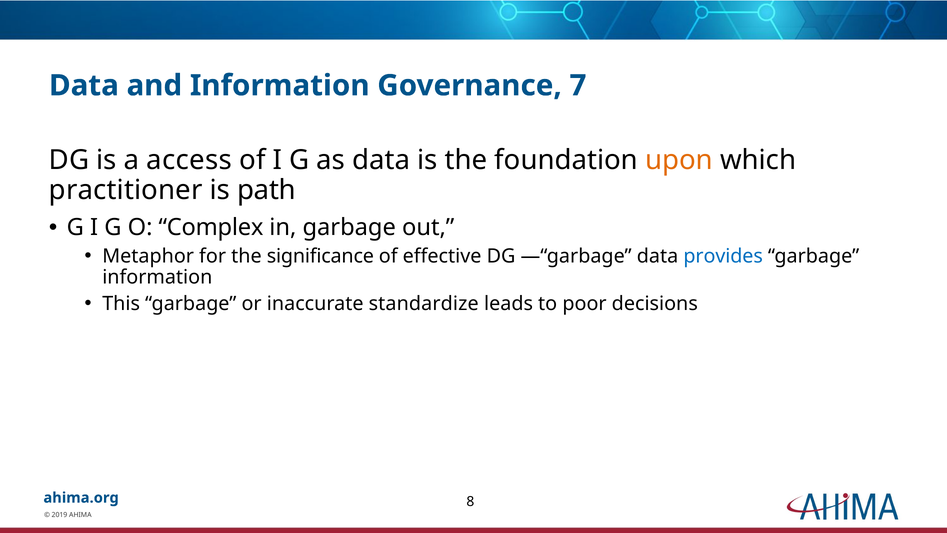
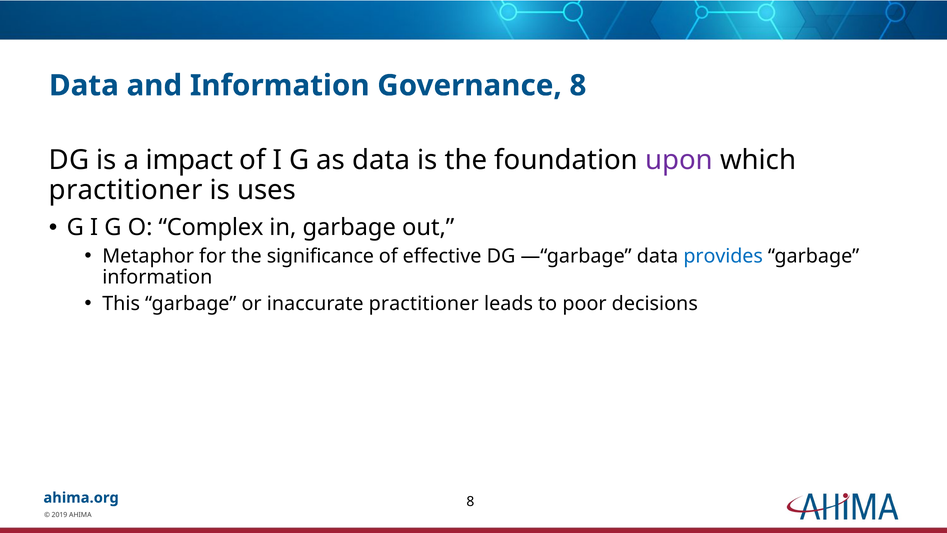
Governance 7: 7 -> 8 (578, 86)
access: access -> impact (189, 160)
upon colour: orange -> purple (679, 160)
path: path -> uses (267, 190)
inaccurate standardize: standardize -> practitioner (424, 303)
